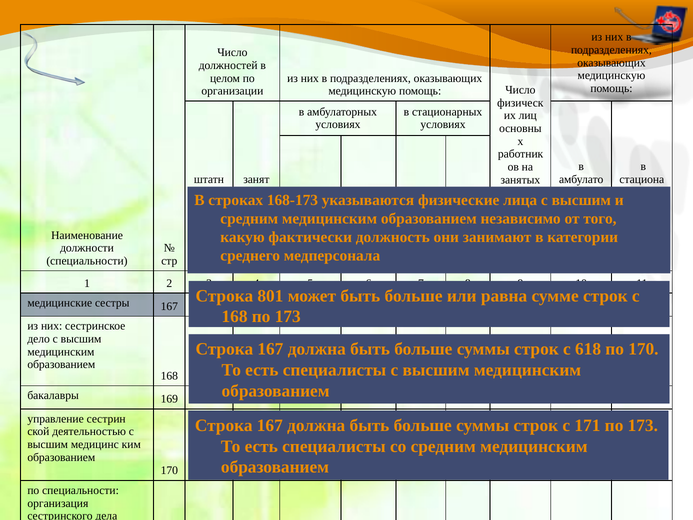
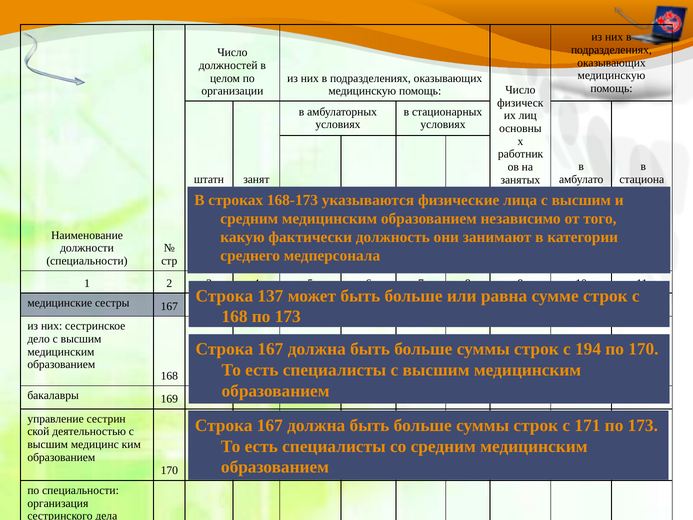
801: 801 -> 137 (270, 296)
618: 618 -> 194 (588, 349)
